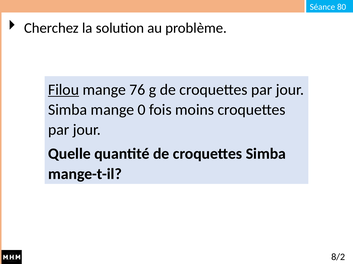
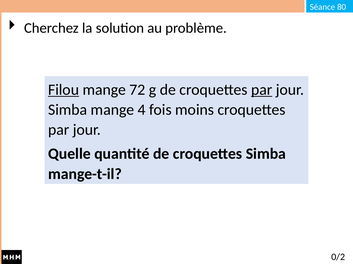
76: 76 -> 72 (137, 90)
par underline: none -> present (262, 90)
0: 0 -> 4 (142, 110)
8/2: 8/2 -> 0/2 (338, 258)
